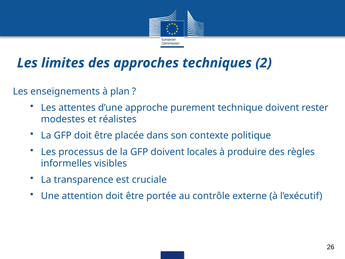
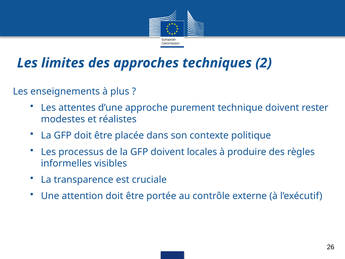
plan: plan -> plus (120, 91)
